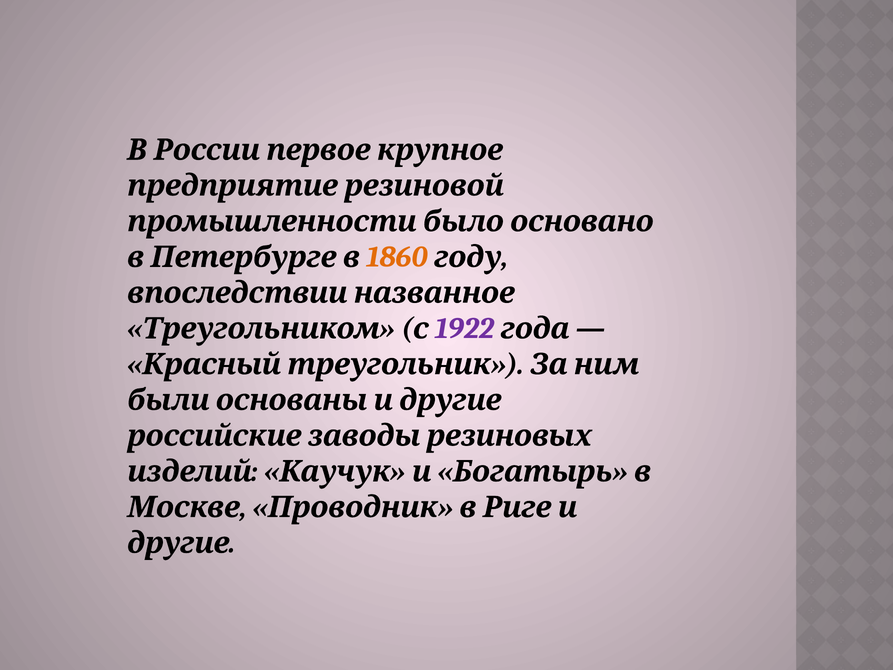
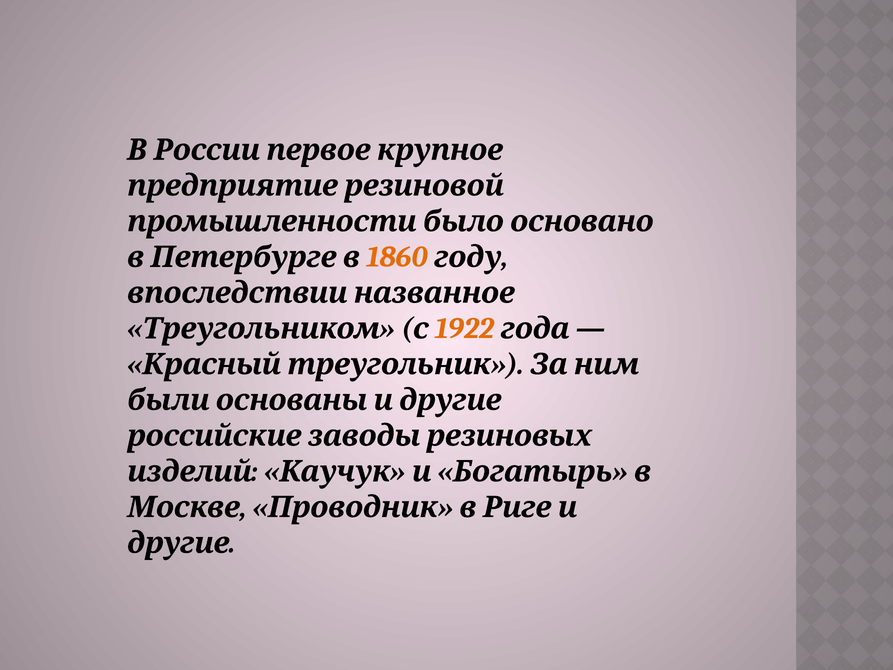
1922 colour: purple -> orange (465, 328)
